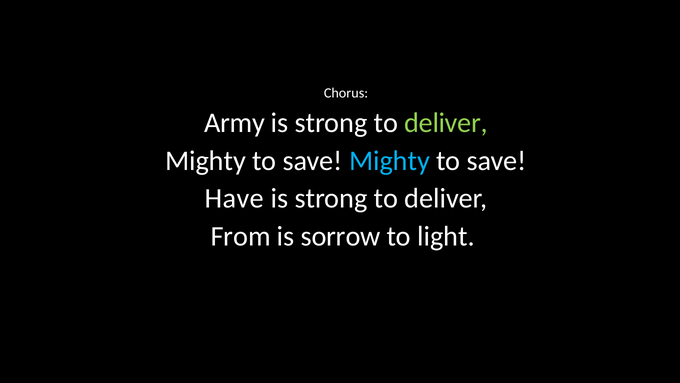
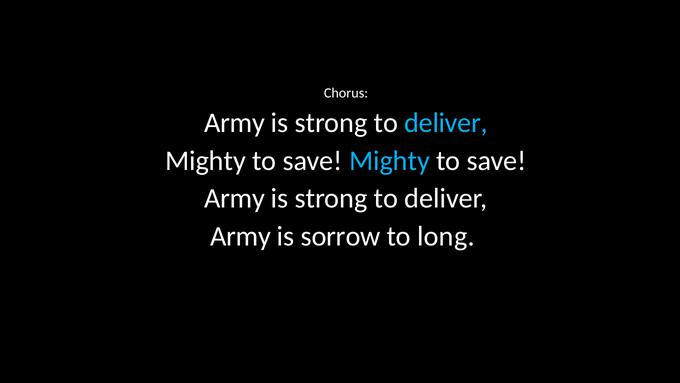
deliver colour: light green -> light blue (446, 123)
Have: Have -> Army (235, 198)
From: From -> Army (241, 236)
light: light -> long (446, 236)
